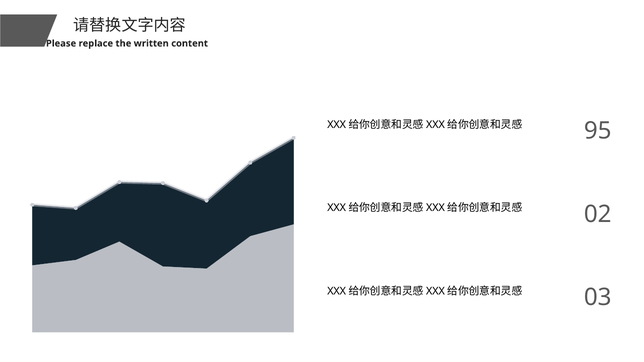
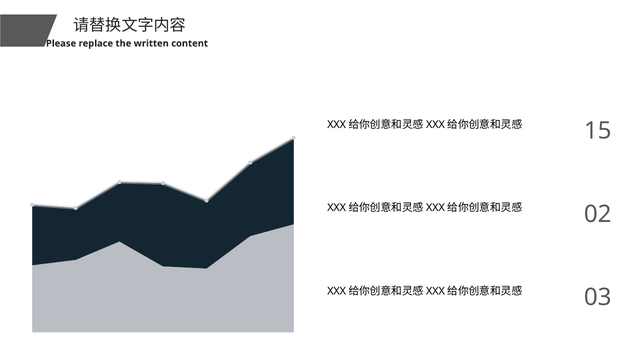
95: 95 -> 15 (598, 131)
